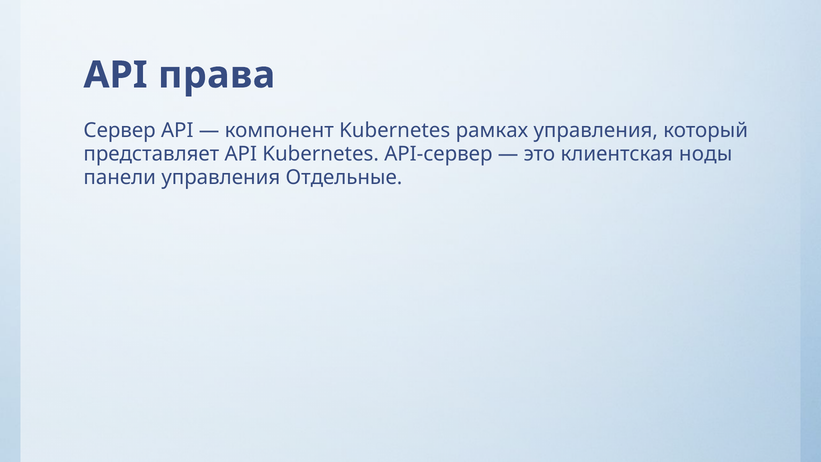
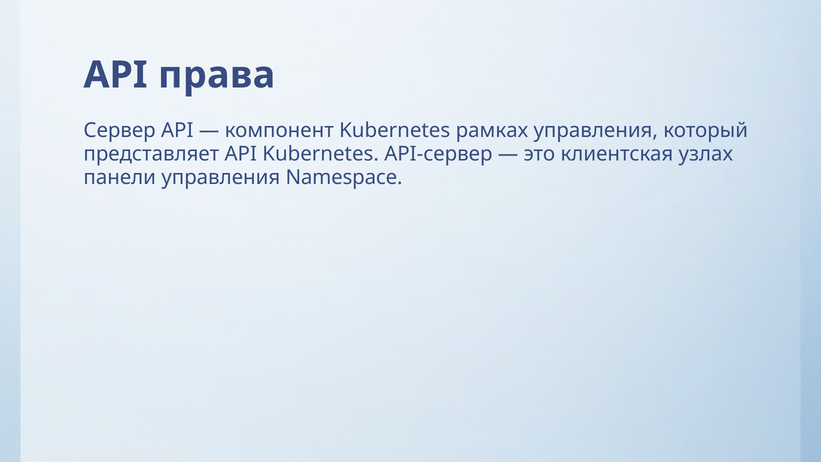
ноды: ноды -> узлах (706, 154)
Отдельные: Отдельные -> Namespace (344, 177)
